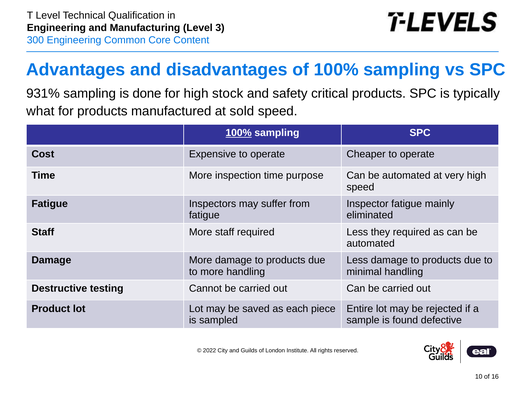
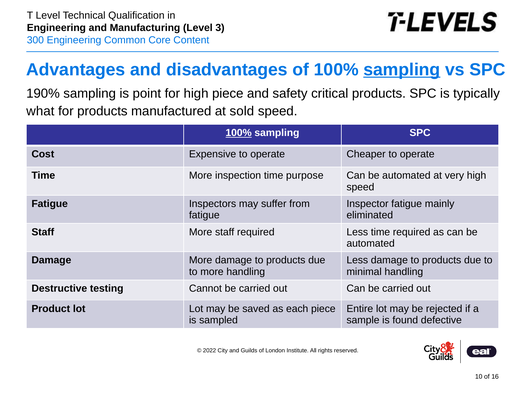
sampling underline: none -> present (402, 70)
931%: 931% -> 190% (43, 94)
done: done -> point (147, 94)
high stock: stock -> piece (228, 94)
Less they: they -> time (380, 232)
